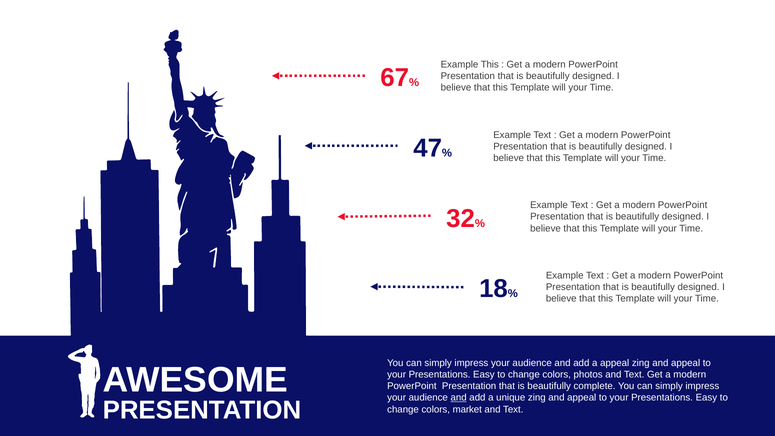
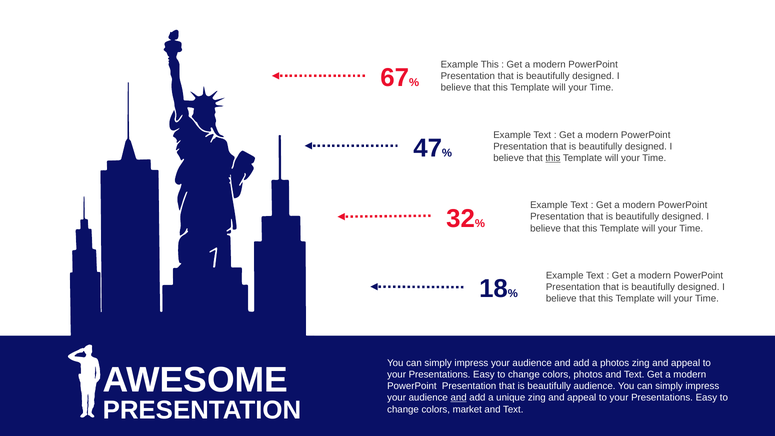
this underline: none -> present (553, 158)
a appeal: appeal -> photos (615, 363)
complete: complete -> audience (595, 386)
